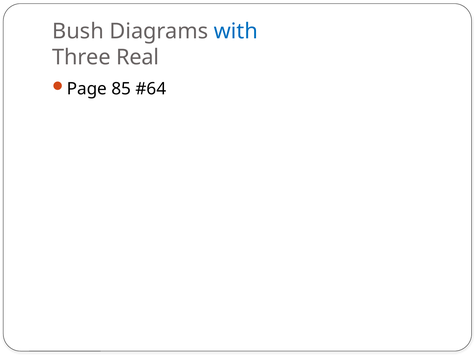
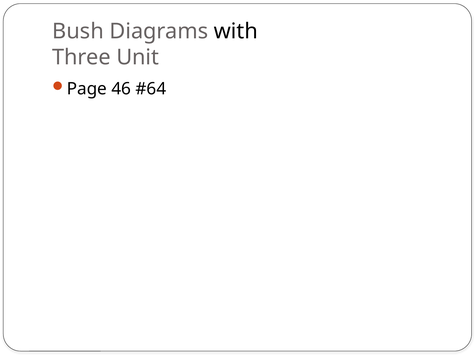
with colour: blue -> black (236, 31)
Real: Real -> Unit (138, 57)
85: 85 -> 46 (121, 89)
